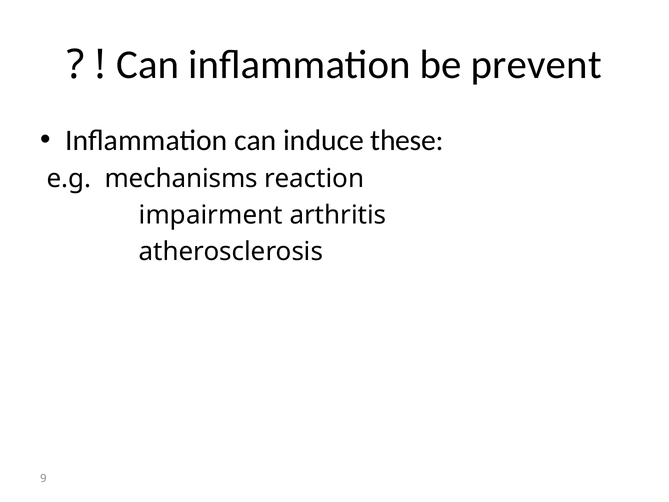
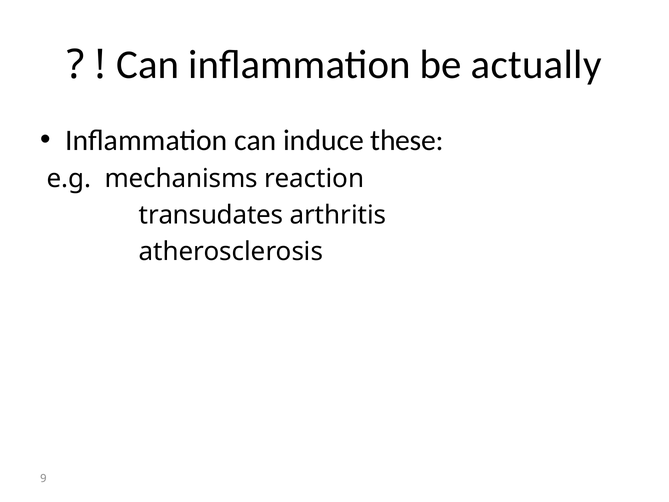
prevent: prevent -> actually (536, 65)
impairment: impairment -> transudates (211, 215)
